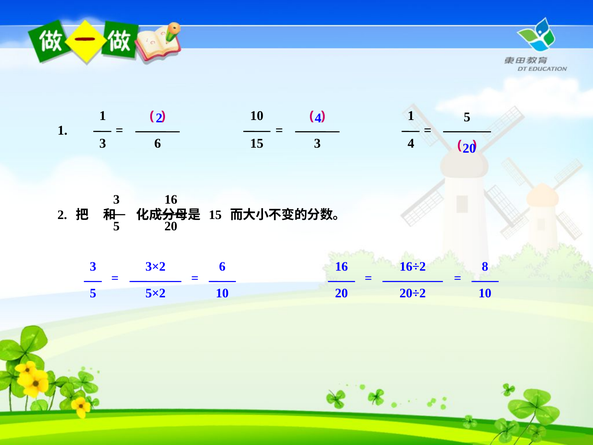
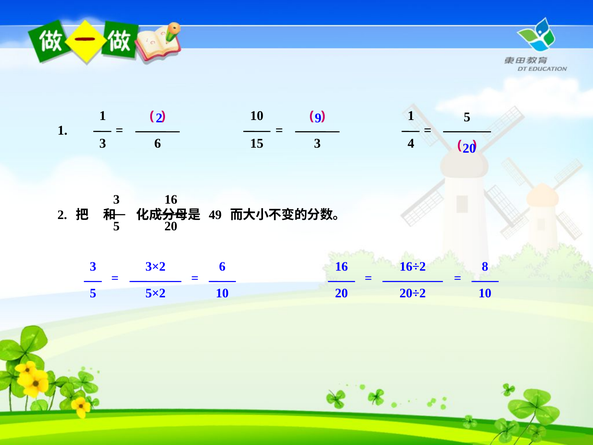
2 4: 4 -> 9 (318, 118)
15: 15 -> 49 (215, 215)
